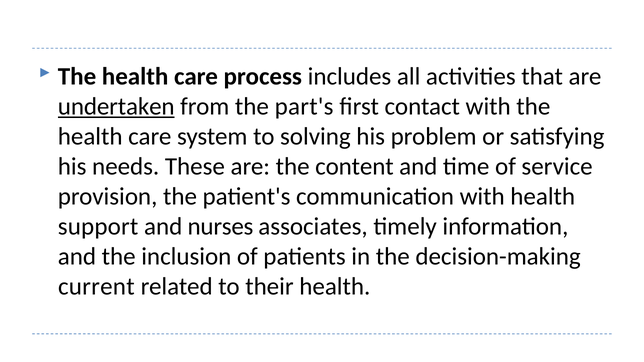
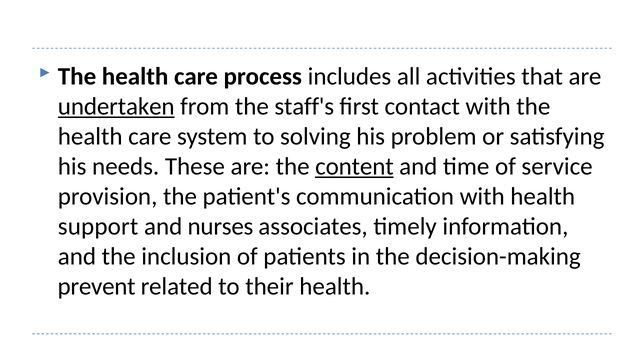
part's: part's -> staff's (304, 106)
content underline: none -> present (354, 167)
current: current -> prevent (97, 287)
